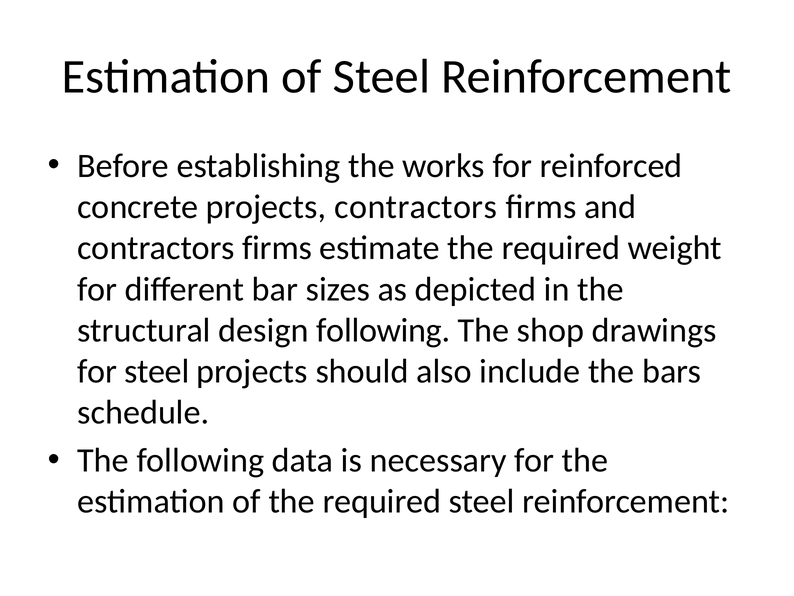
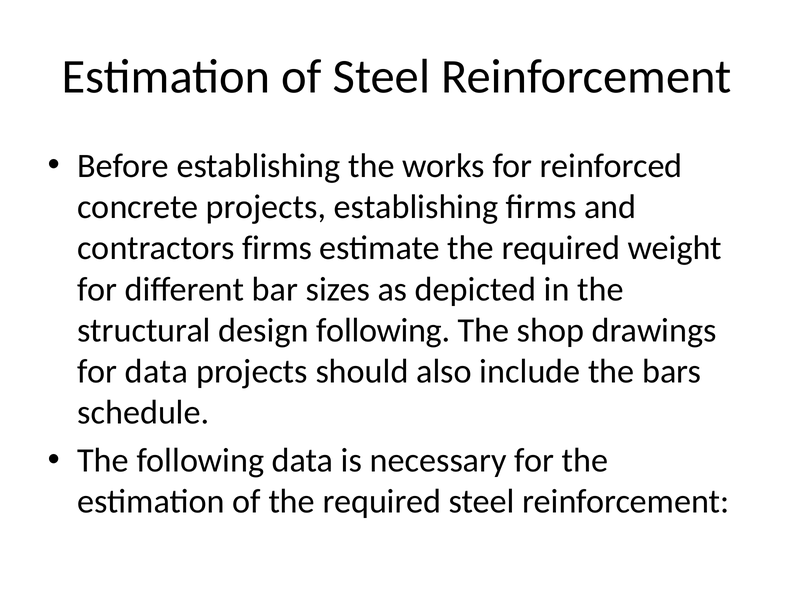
projects contractors: contractors -> establishing (416, 207)
for steel: steel -> data (156, 371)
